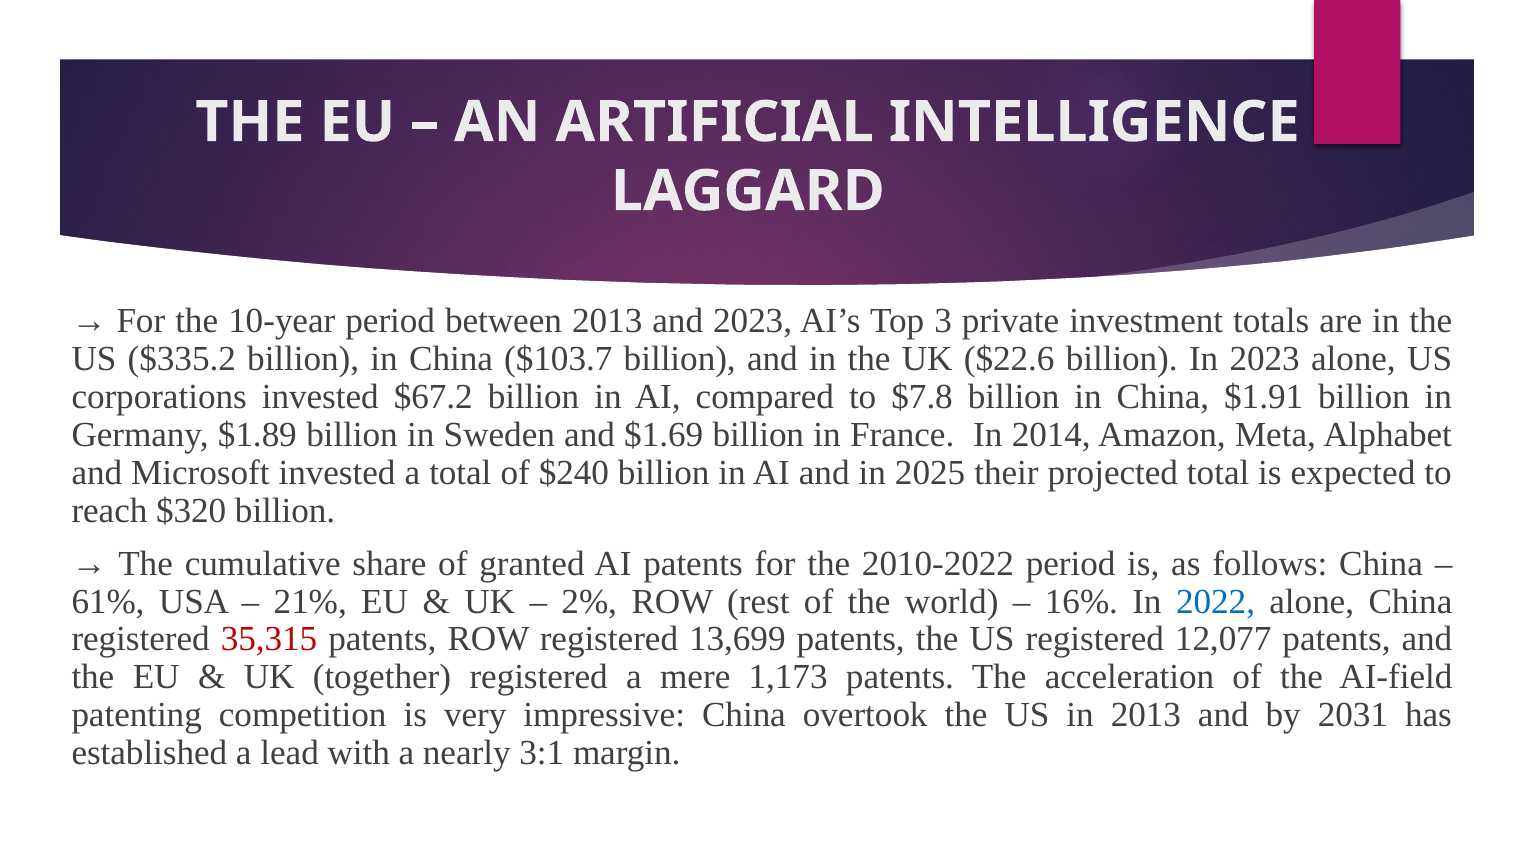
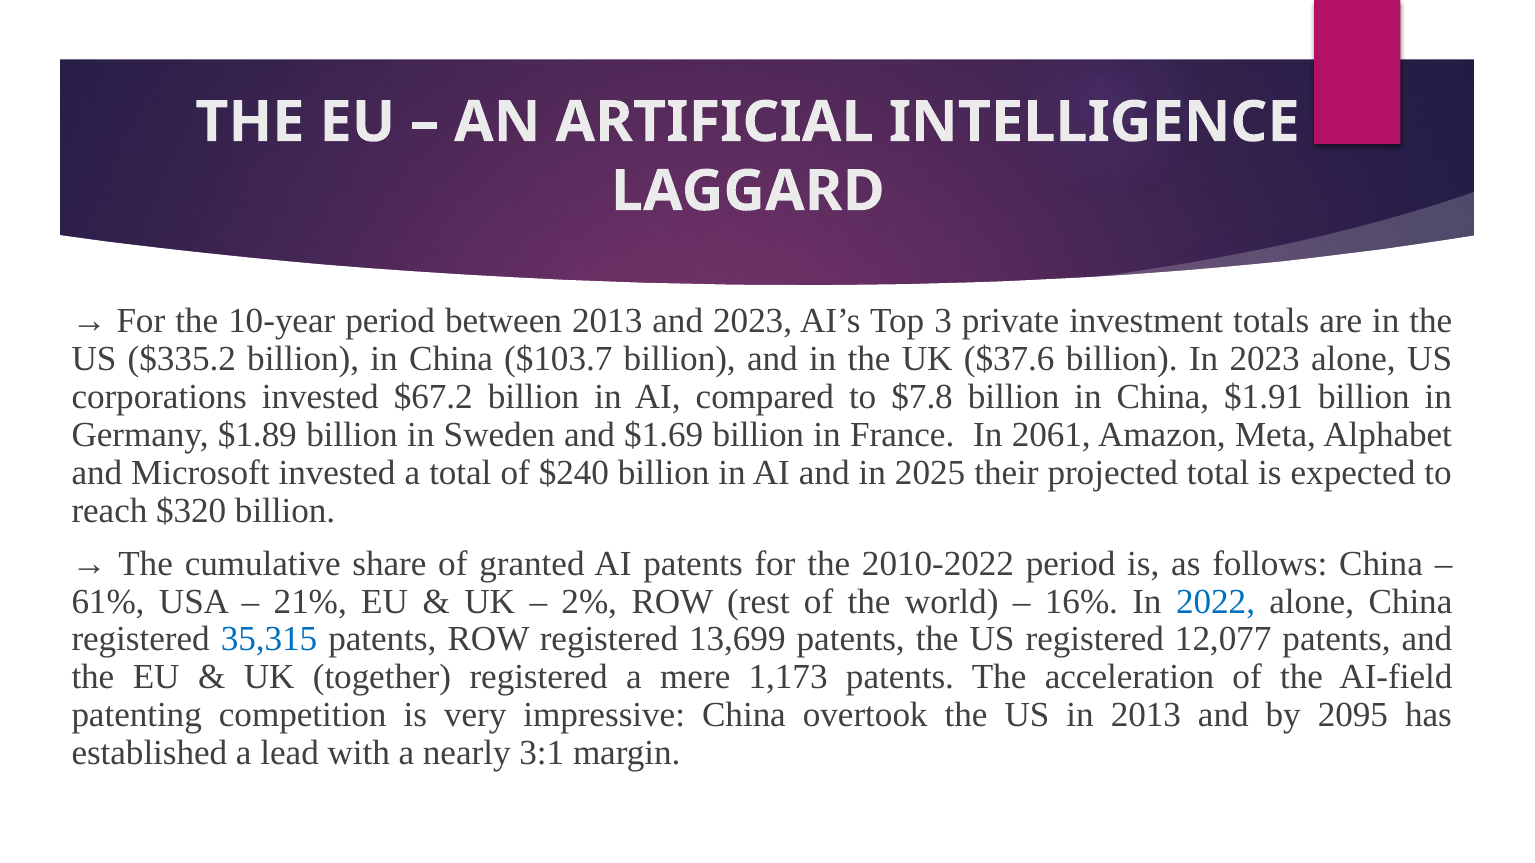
$22.6: $22.6 -> $37.6 (1009, 359)
2014: 2014 -> 2061 (1051, 435)
35,315 colour: red -> blue (269, 640)
2031: 2031 -> 2095 (1353, 716)
